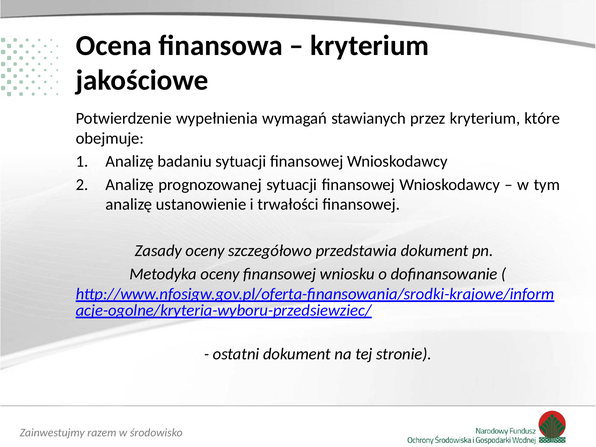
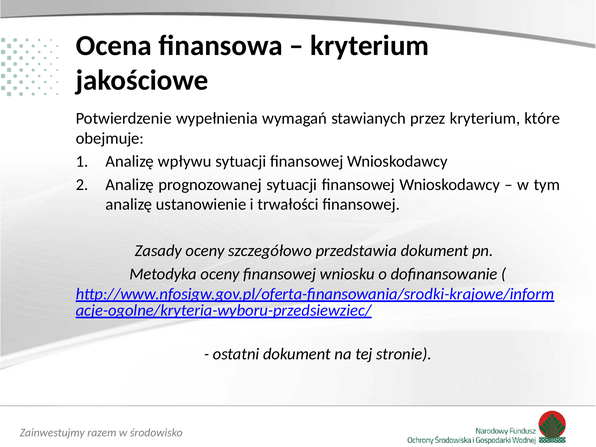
badaniu: badaniu -> wpływu (185, 161)
